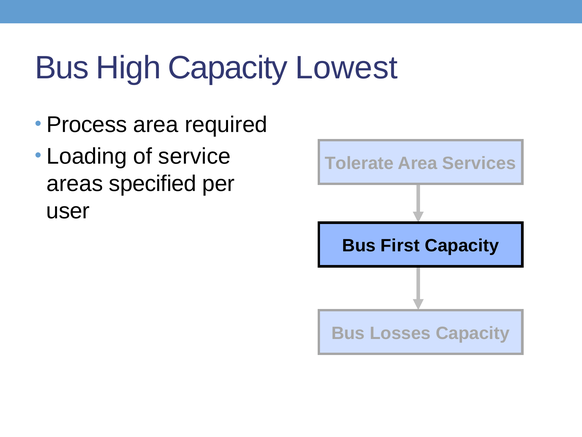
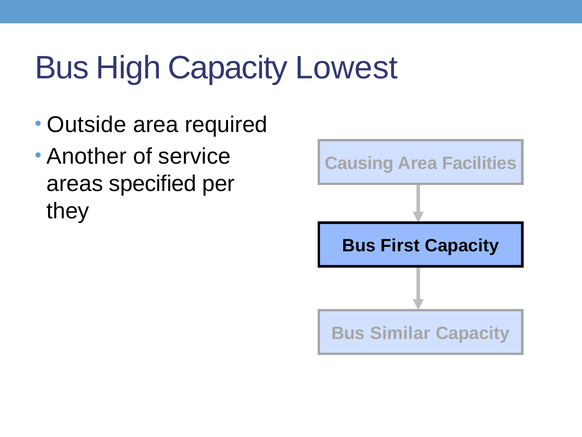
Process: Process -> Outside (87, 125)
Loading: Loading -> Another (87, 156)
Tolerate: Tolerate -> Causing (359, 163)
Services: Services -> Facilities (479, 163)
user: user -> they (68, 211)
Losses: Losses -> Similar (400, 333)
